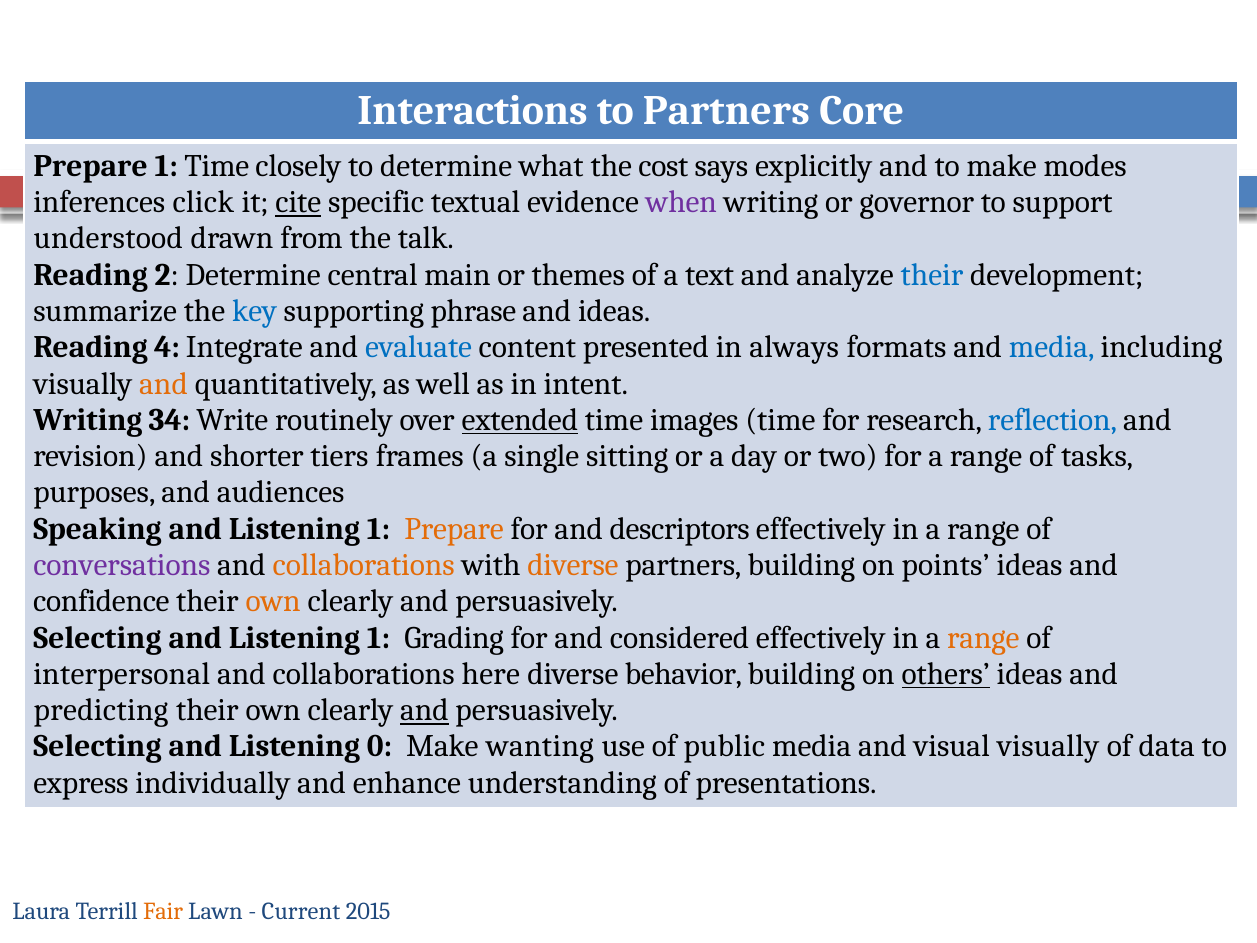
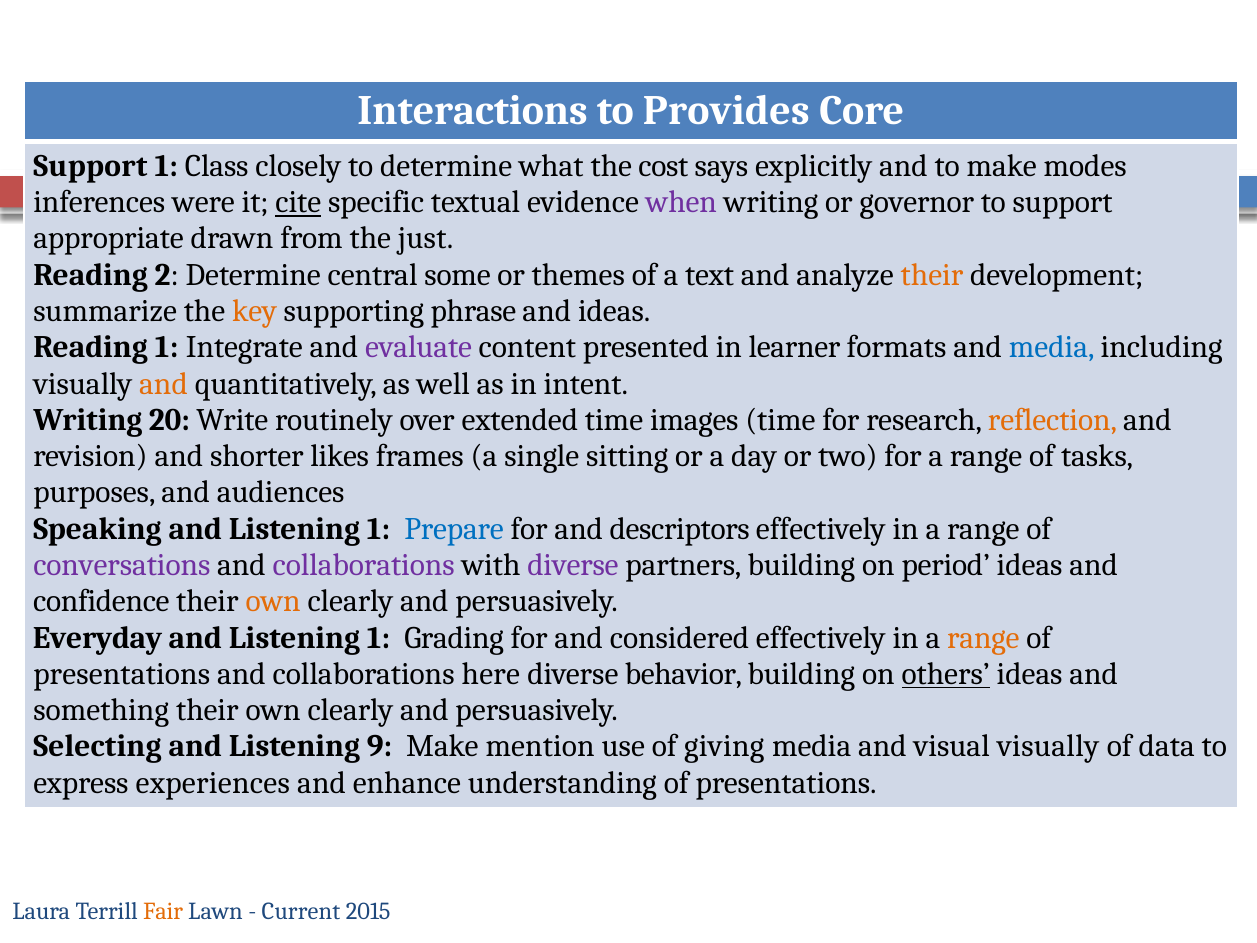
to Partners: Partners -> Provides (726, 111)
Prepare: Prepare -> Support (90, 166)
1 Time: Time -> Class (217, 166)
click: click -> were (204, 202)
understood: understood -> appropriate (109, 239)
talk: talk -> just (426, 239)
main: main -> some (458, 275)
their colour: blue -> orange (932, 275)
key colour: blue -> orange (255, 311)
Reading 4: 4 -> 1 (167, 347)
evaluate colour: blue -> purple (419, 347)
always: always -> learner (794, 347)
34: 34 -> 20 (169, 420)
extended underline: present -> none (520, 420)
reflection colour: blue -> orange (1053, 420)
tiers: tiers -> likes (340, 456)
Prepare colour: orange -> blue (454, 529)
collaborations colour: orange -> purple (364, 565)
diverse colour: orange -> purple (573, 565)
points: points -> period (946, 565)
Selecting: Selecting -> Everyday (98, 638)
interpersonal: interpersonal -> presentations (122, 674)
predicting: predicting -> something (101, 710)
and underline: present -> none (424, 710)
0: 0 -> 9 (380, 746)
wanting: wanting -> mention (540, 746)
public: public -> giving (724, 746)
individually: individually -> experiences (213, 783)
